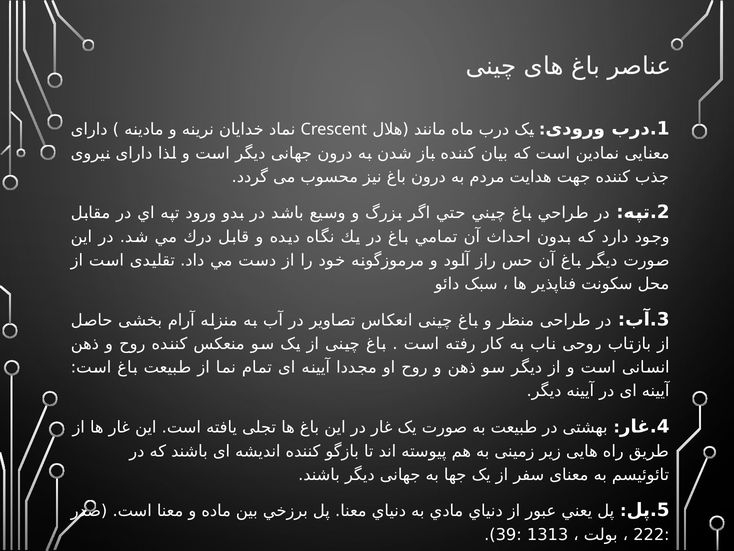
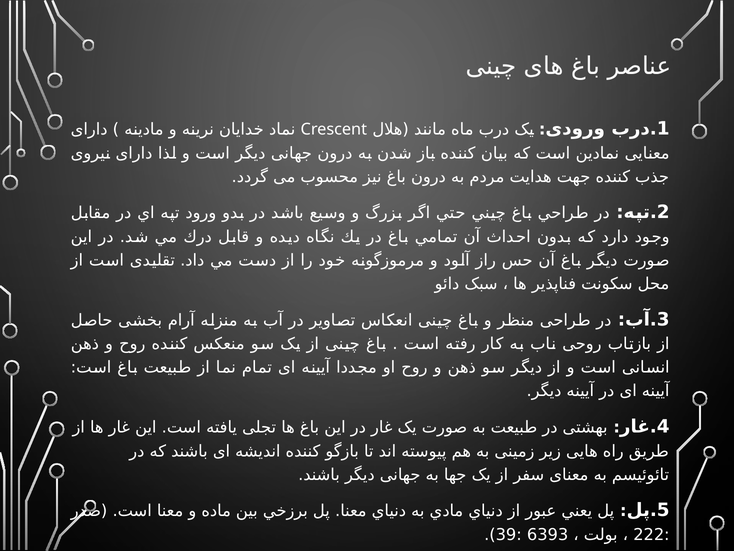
1313: 1313 -> 6393 (548, 534)
